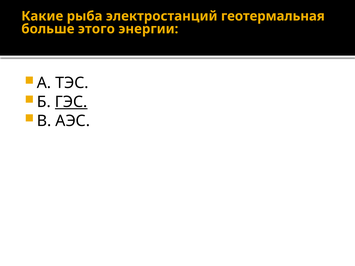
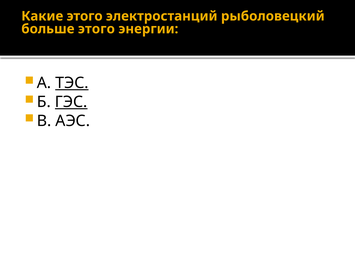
Какие рыба: рыба -> этого (85, 16)
геотермальная: геотермальная -> рыболовецкий (273, 16)
ТЭС underline: none -> present (72, 83)
